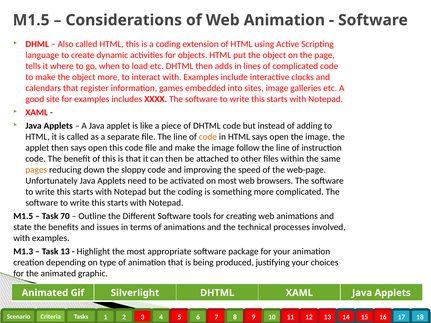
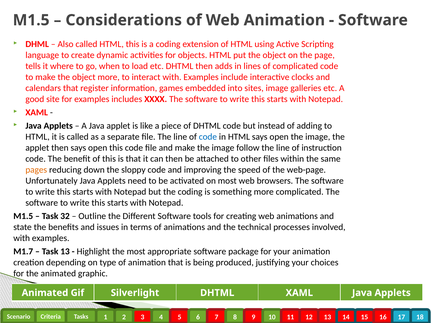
code colour: orange -> blue (208, 137)
70: 70 -> 32 (65, 216)
M1.3: M1.3 -> M1.7 (23, 252)
